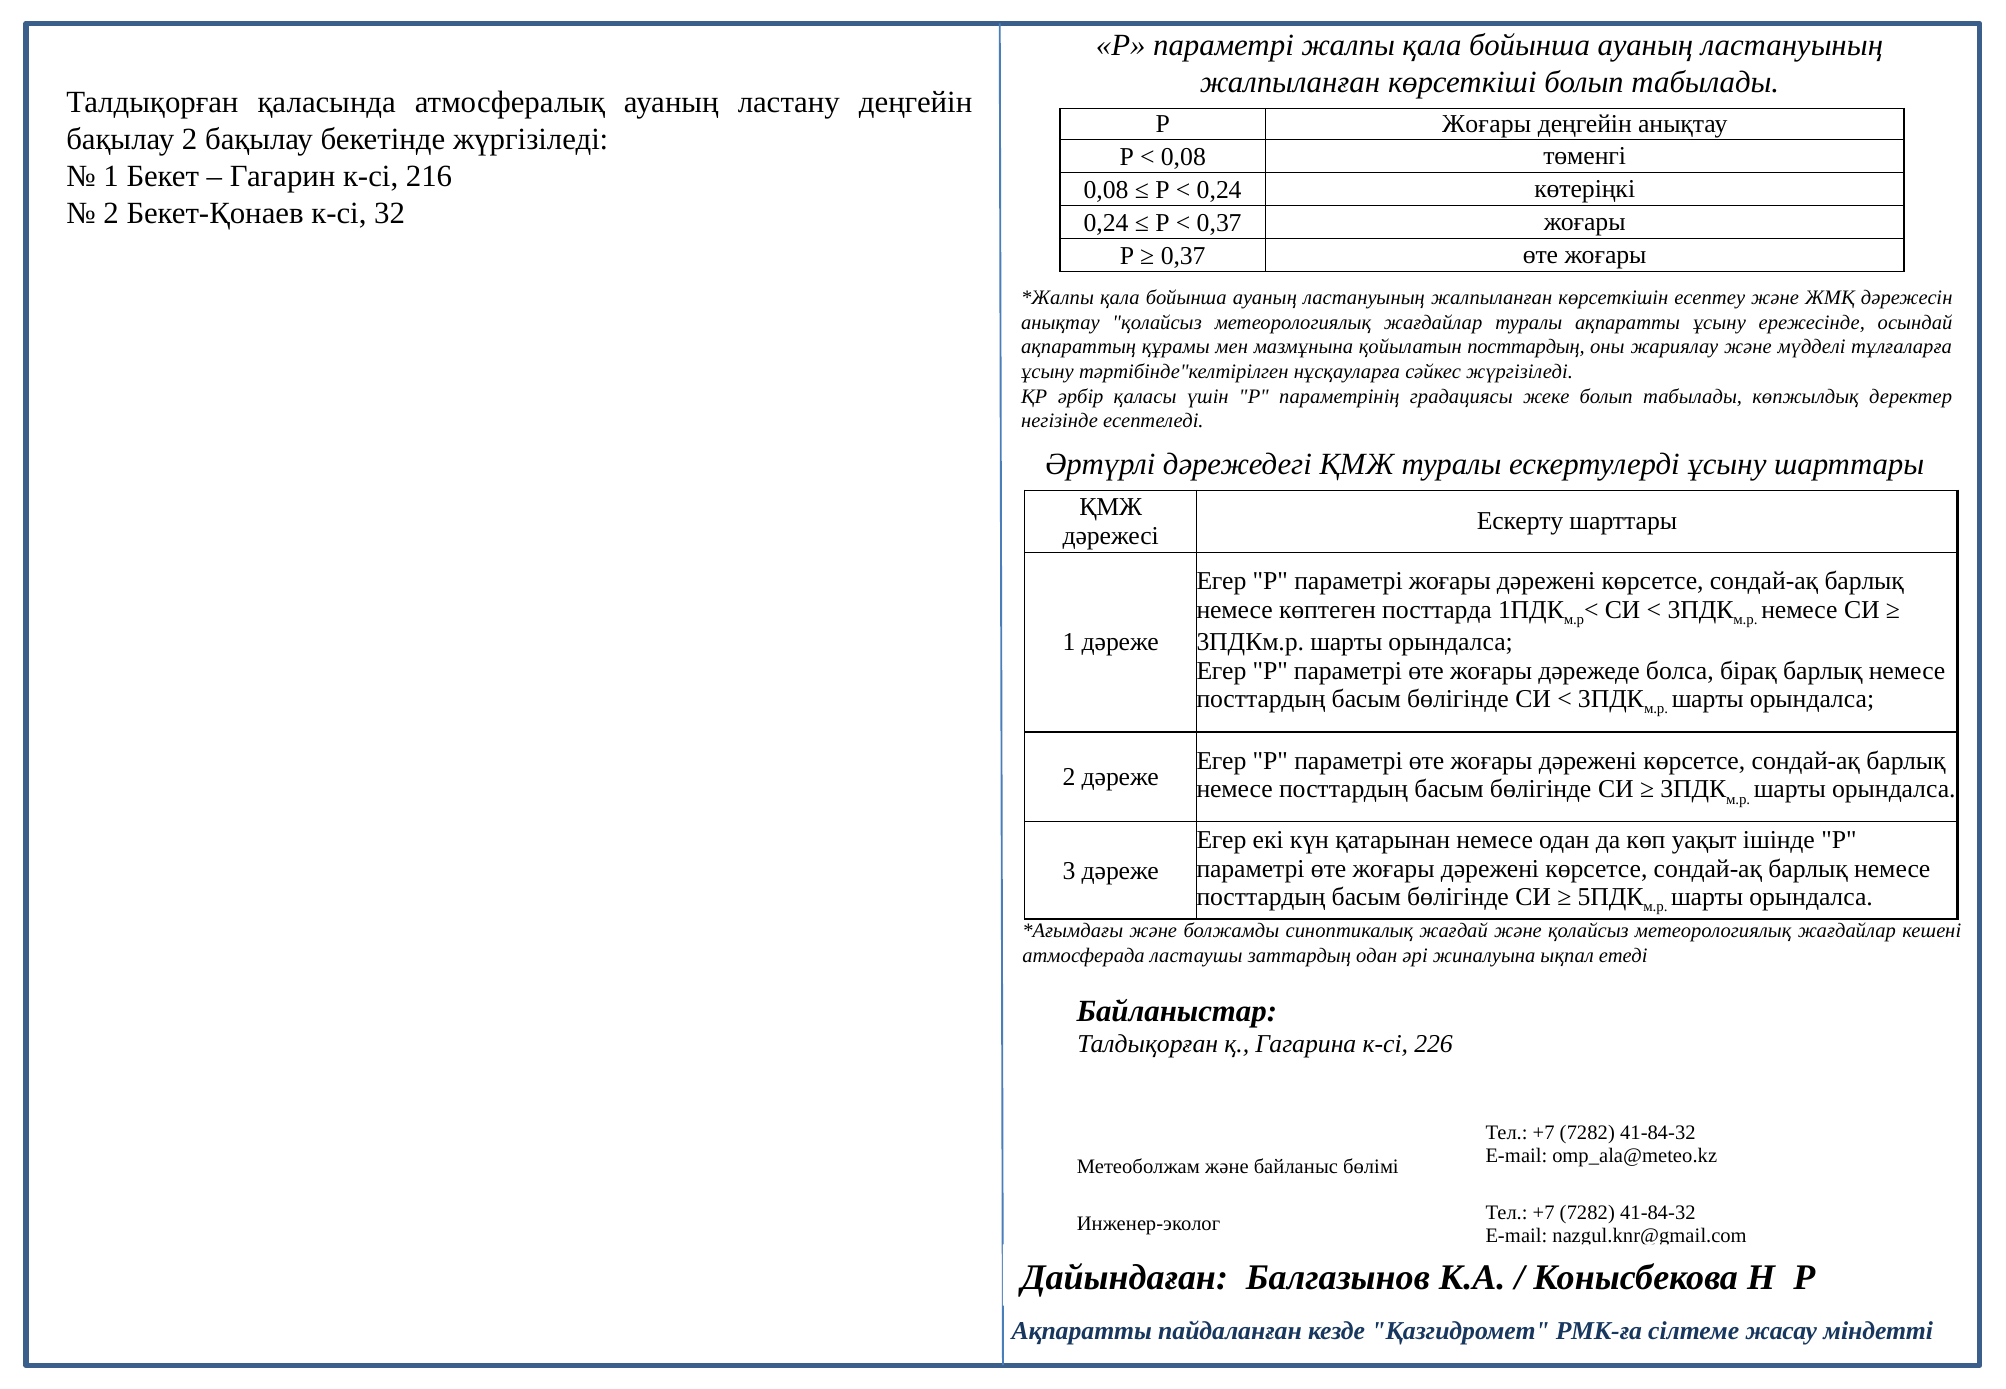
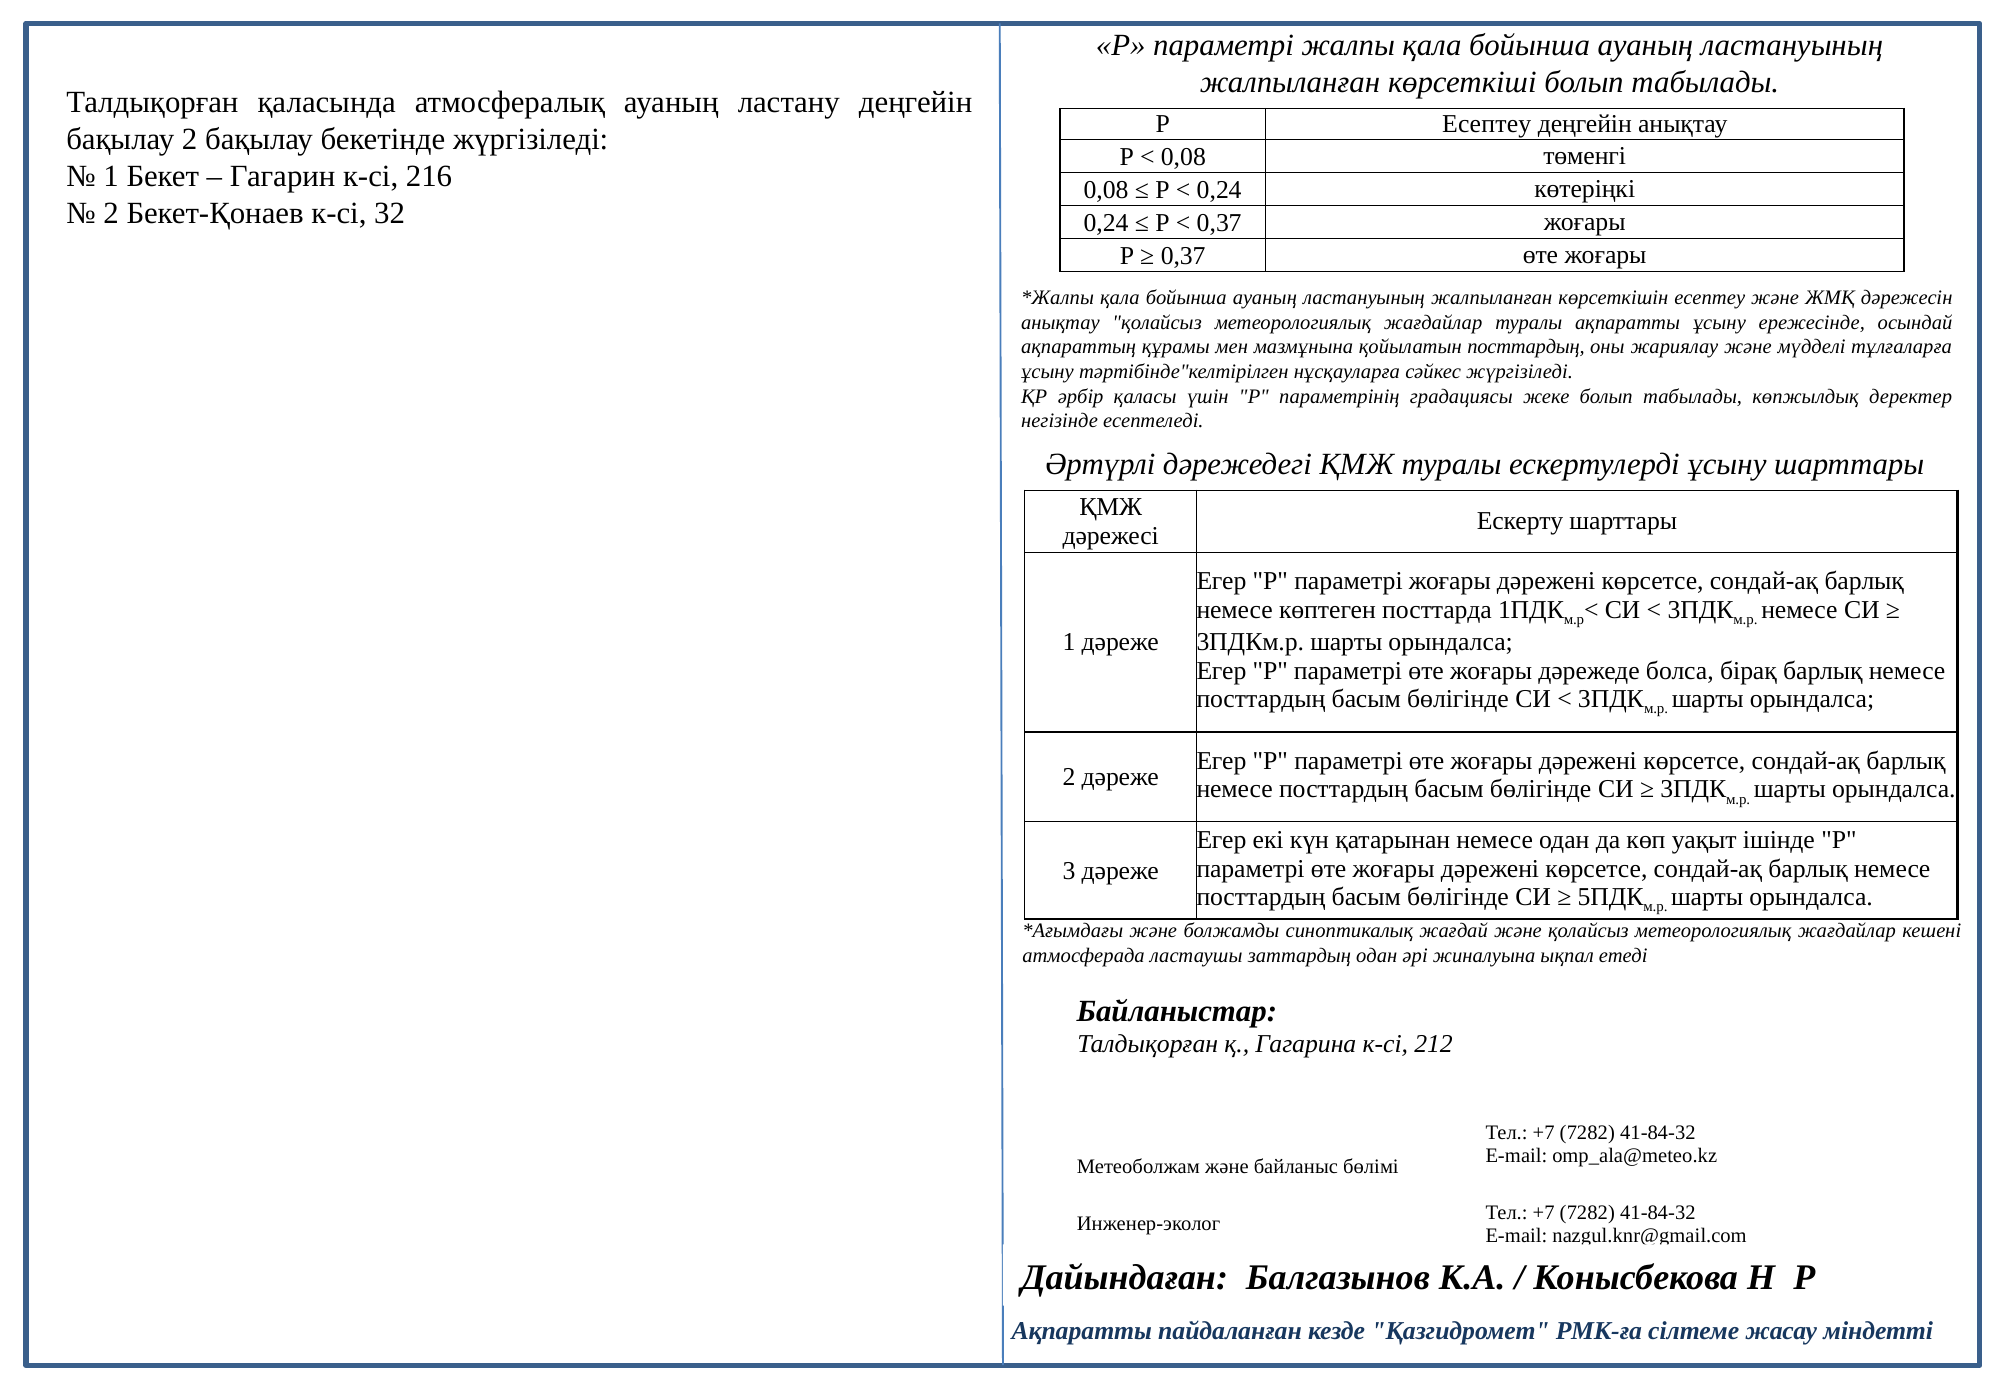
Р Жоғары: Жоғары -> Есептеу (1487, 124)
226: 226 -> 212 (1434, 1044)
